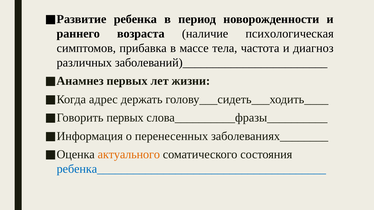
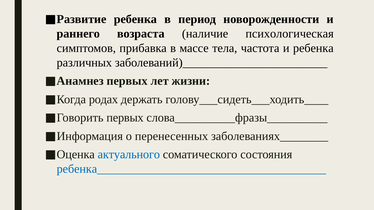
и диагноз: диагноз -> ребенка (313, 48)
адрес: адрес -> родах (103, 99)
актуального colour: orange -> blue (129, 155)
